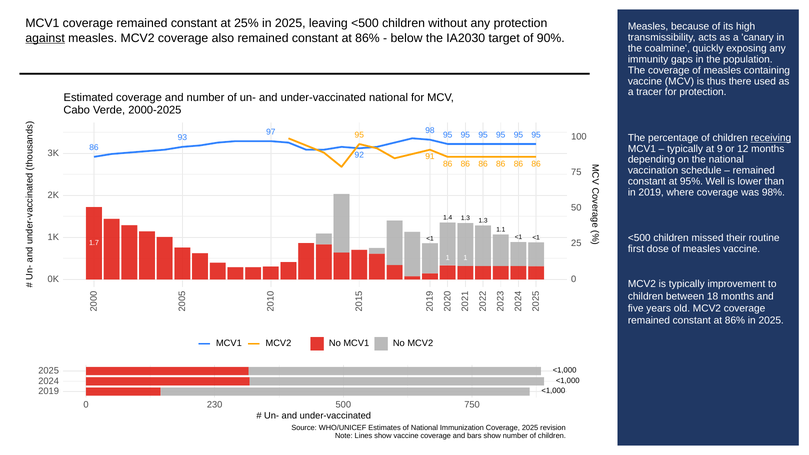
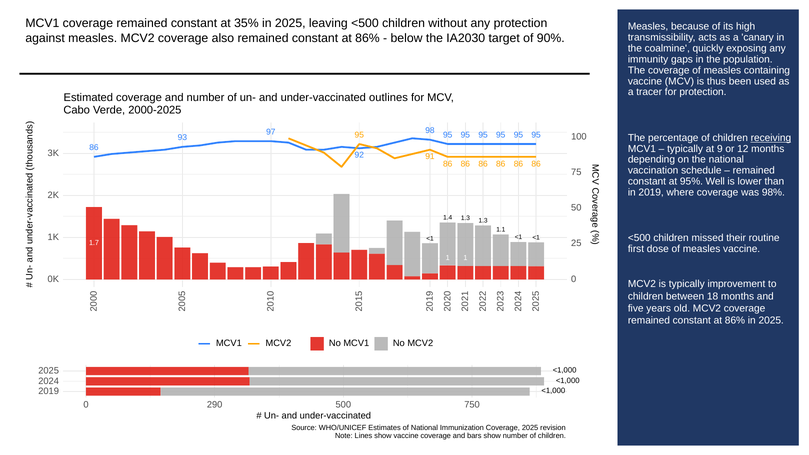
25%: 25% -> 35% (246, 23)
against underline: present -> none (45, 38)
there: there -> been (740, 81)
under-vaccinated national: national -> outlines (388, 98)
230: 230 -> 290 (215, 405)
